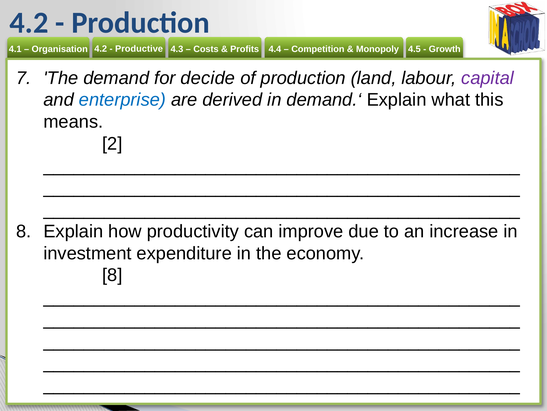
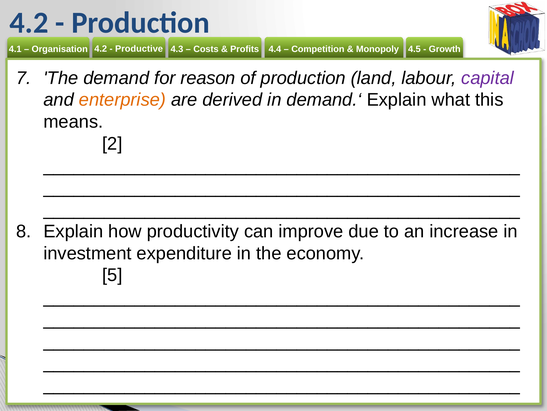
decide: decide -> reason (208, 78)
enterprise colour: blue -> orange (122, 100)
8: 8 -> 5 (112, 275)
